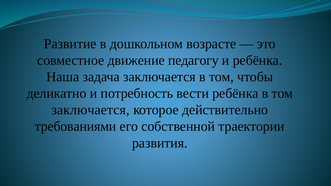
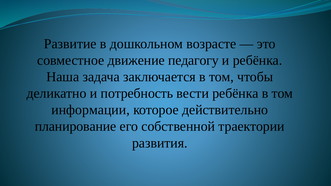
заключается: заключается -> информации (91, 110)
требованиями: требованиями -> планирование (76, 127)
